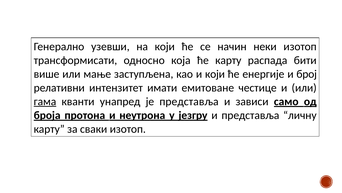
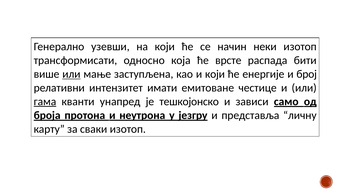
ће карту: карту -> врсте (228, 60)
или underline: none -> present (71, 74)
је представља: представља -> тешкојонско (189, 101)
